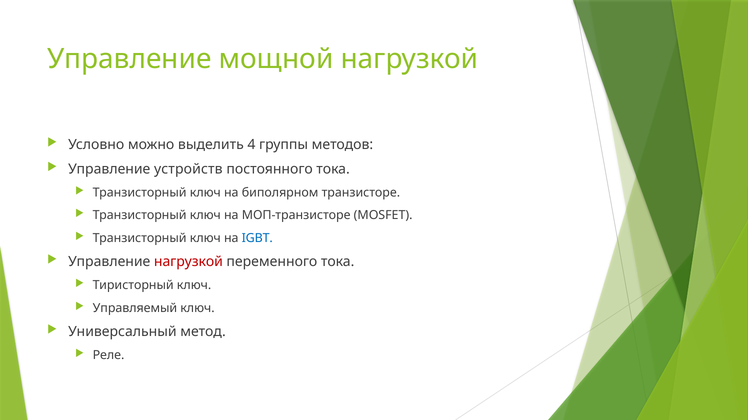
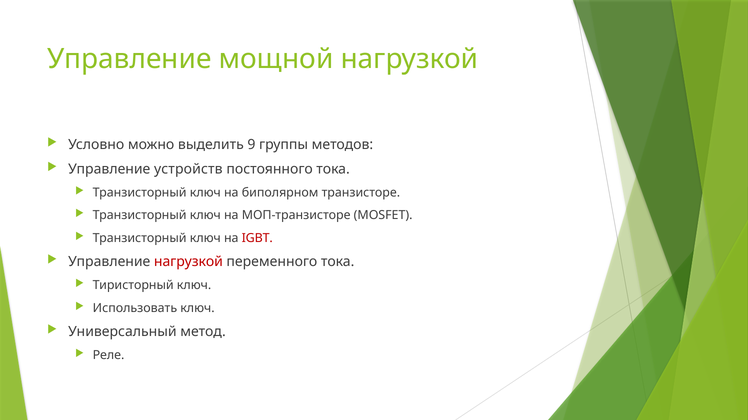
4: 4 -> 9 (251, 145)
IGBT colour: blue -> red (257, 238)
Управляемый: Управляемый -> Использовать (135, 309)
